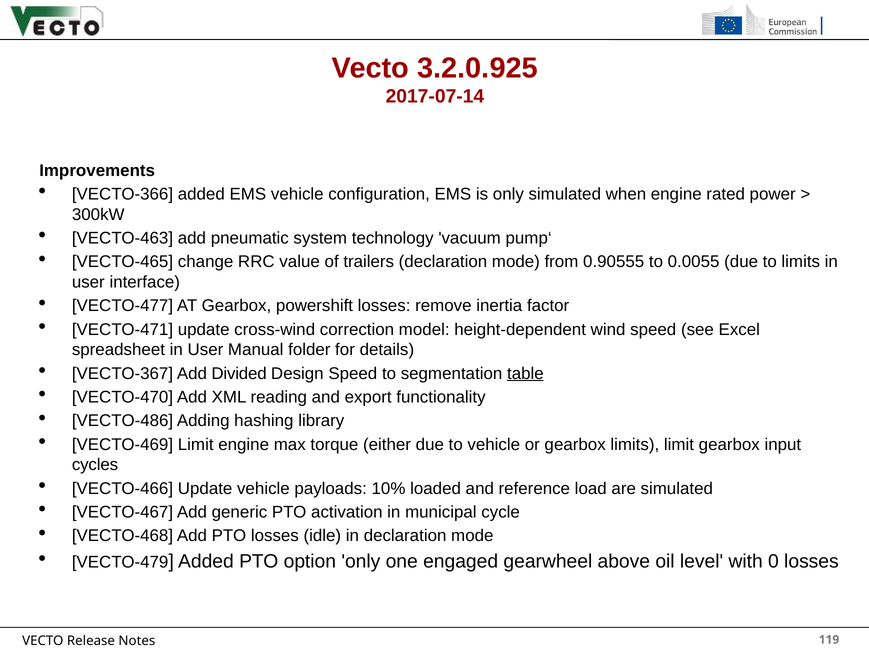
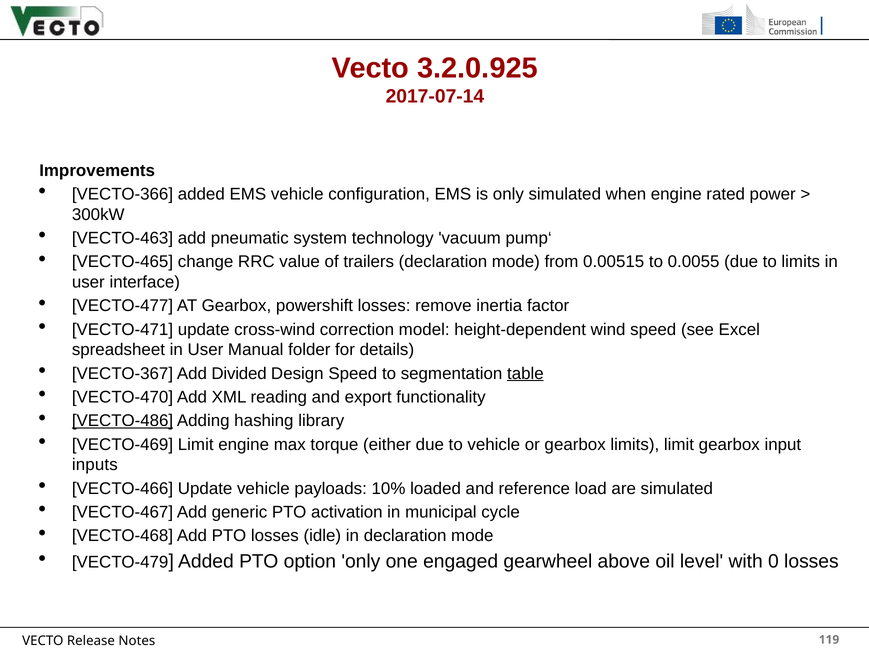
0.90555: 0.90555 -> 0.00515 (614, 262)
VECTO-486 underline: none -> present (123, 421)
cycles: cycles -> inputs (95, 465)
